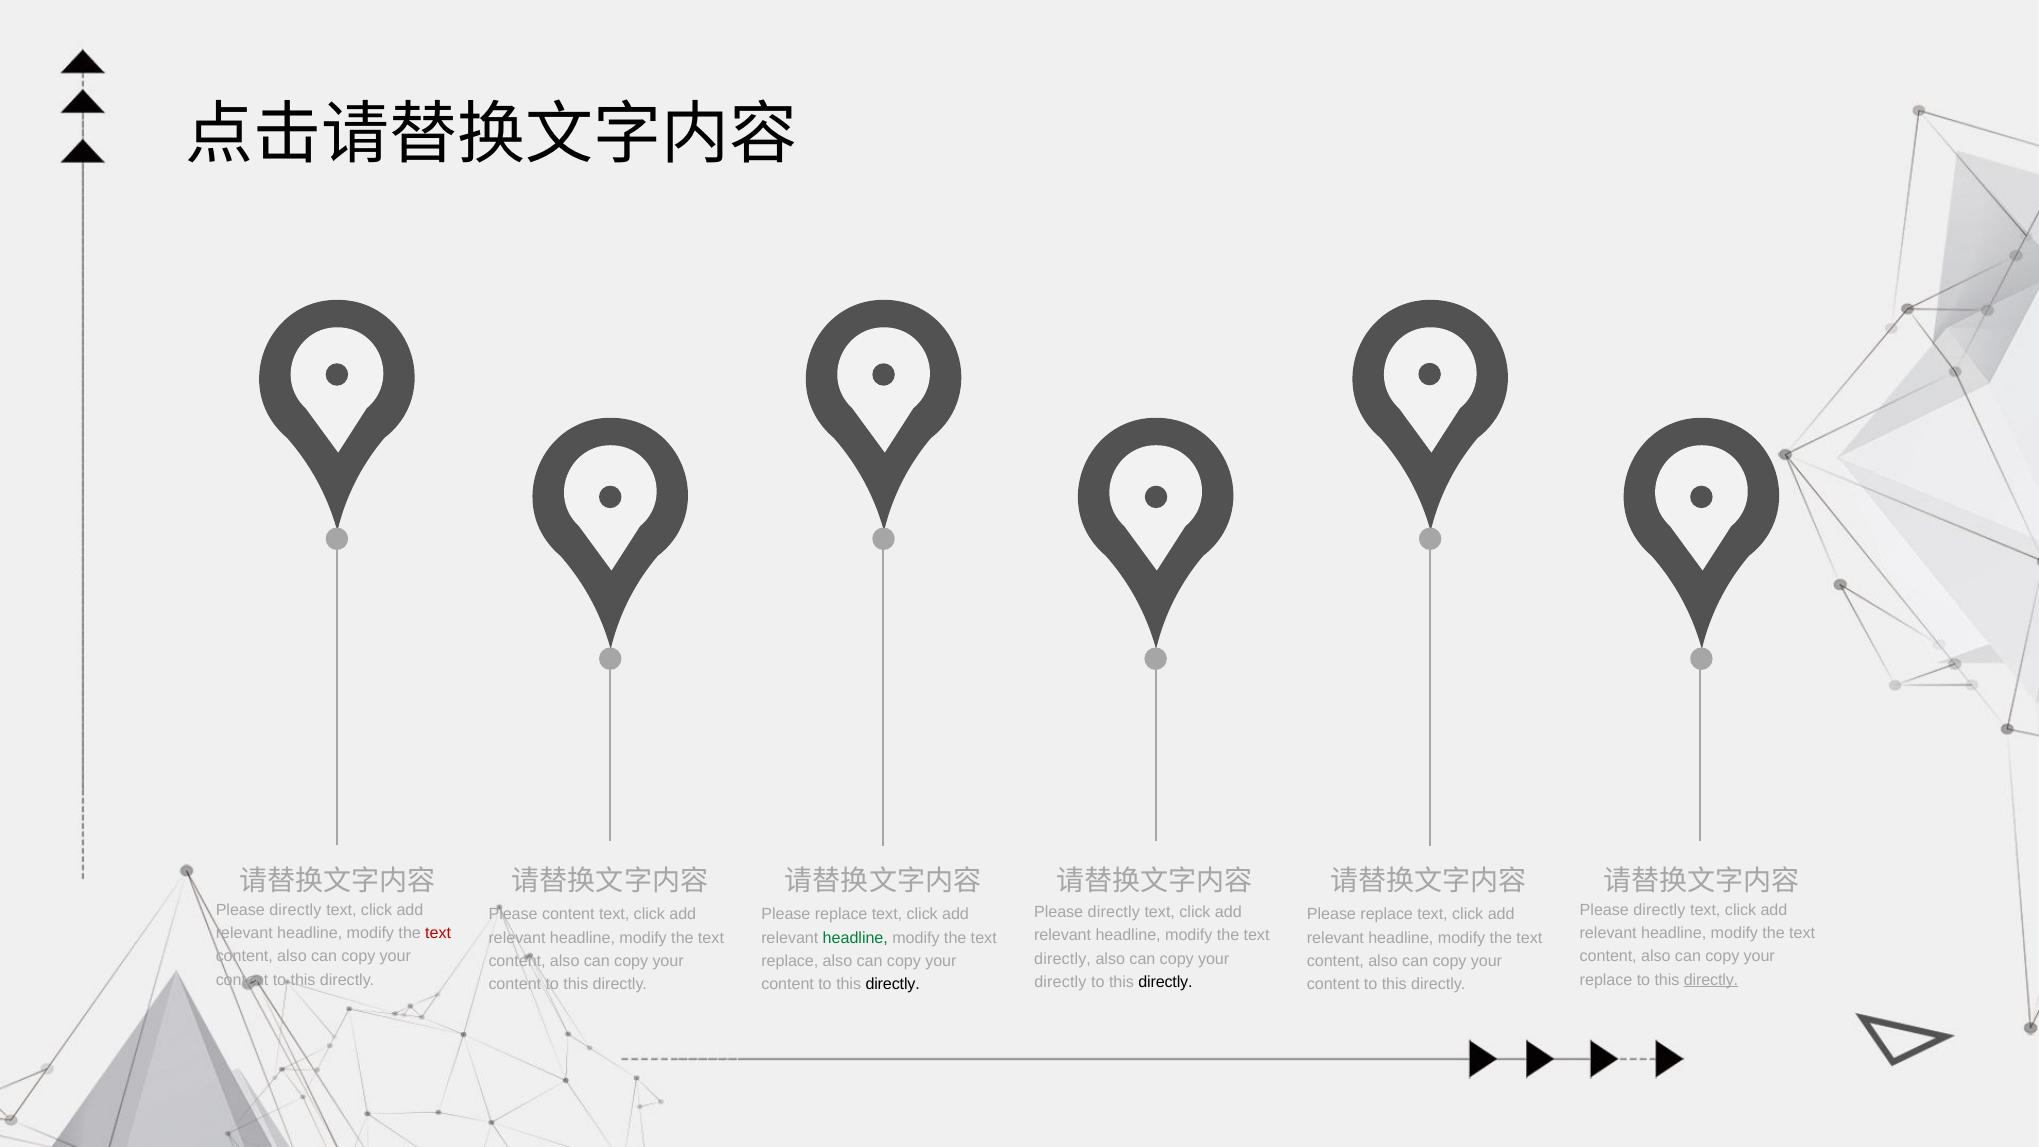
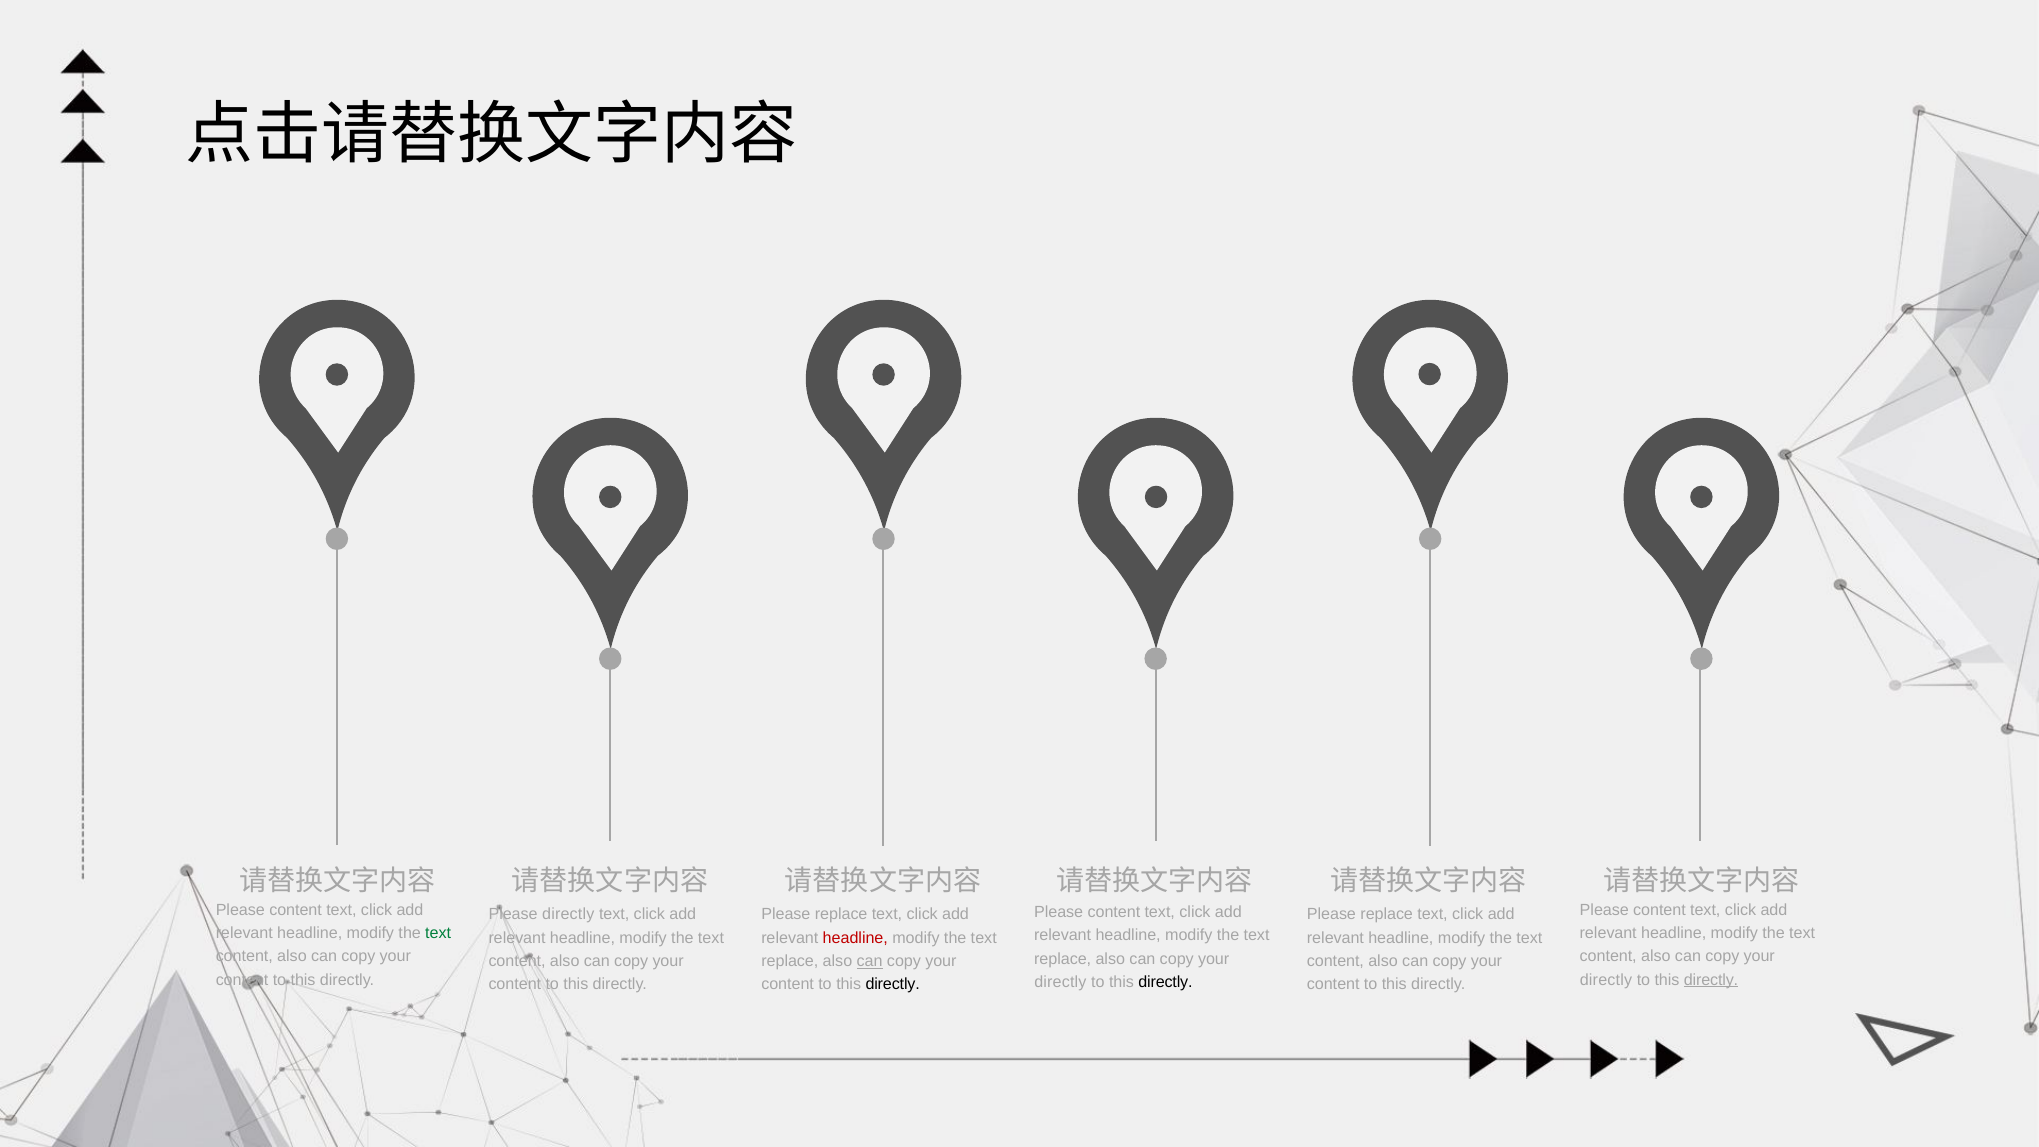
directly: directly -> content (296, 910)
directly: directly -> content (1660, 910)
directly: directly -> content (1114, 912)
Please content: content -> directly (568, 915)
text colour: red -> green (438, 933)
headline colour: green -> red (855, 938)
directly: directly -> replace (1063, 959)
can underline: none -> present (870, 961)
replace: replace -> directly (1606, 980)
